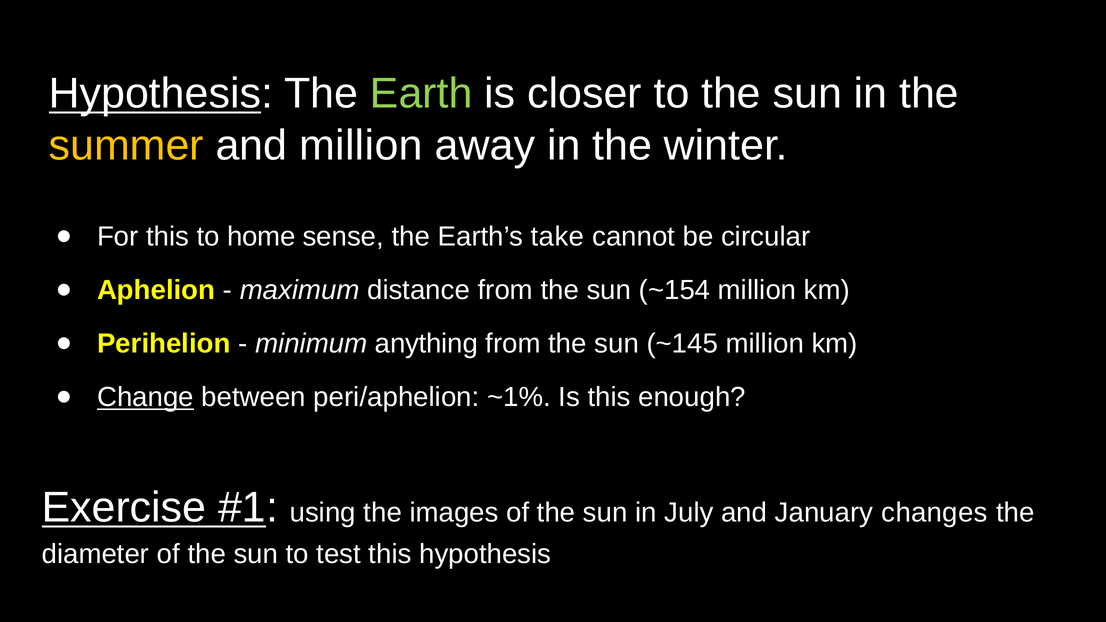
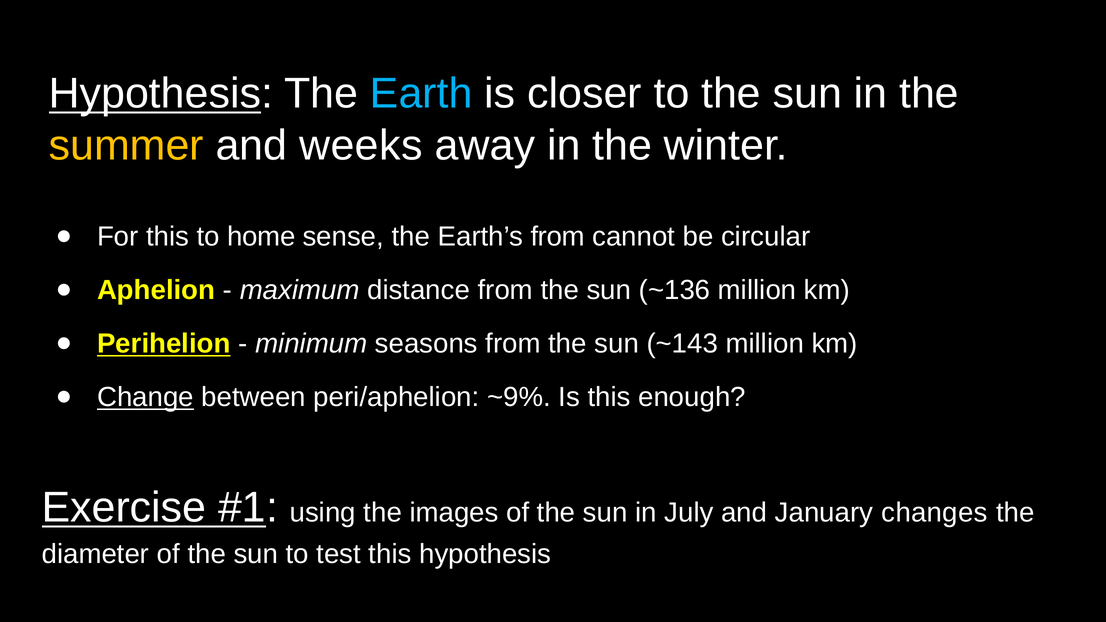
Earth colour: light green -> light blue (421, 94)
and million: million -> weeks (361, 145)
Earth’s take: take -> from (558, 237)
~154: ~154 -> ~136 (675, 290)
Perihelion underline: none -> present (164, 344)
anything: anything -> seasons (426, 344)
~145: ~145 -> ~143 (682, 344)
~1%: ~1% -> ~9% (519, 397)
